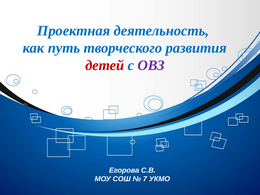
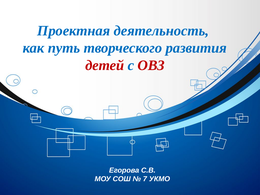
ОВЗ colour: purple -> red (151, 65)
